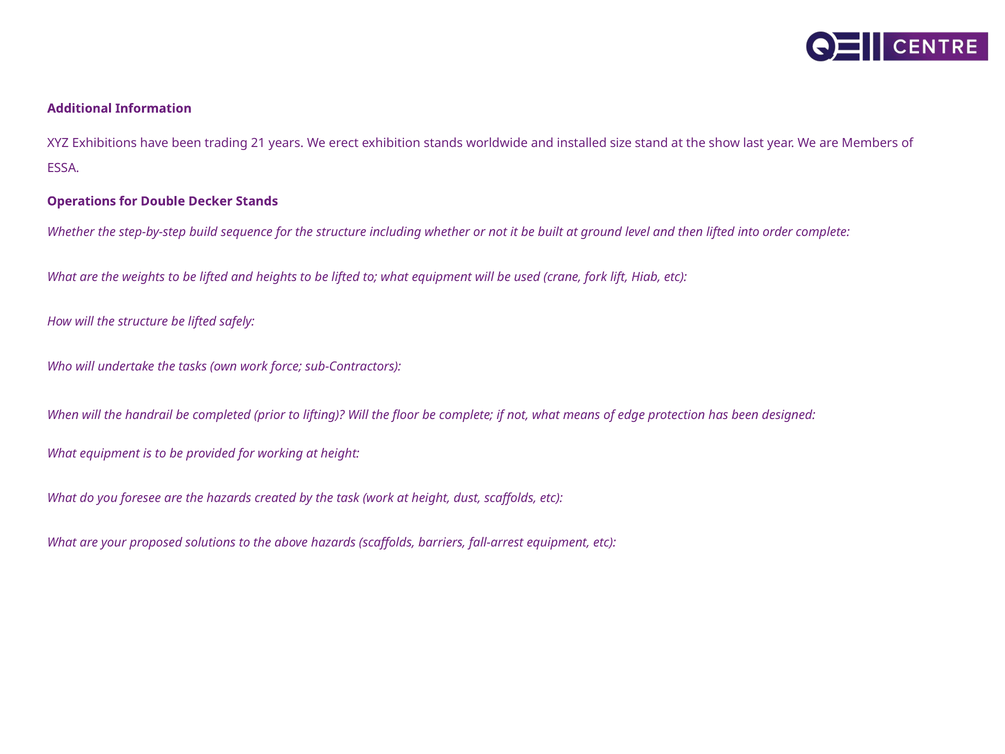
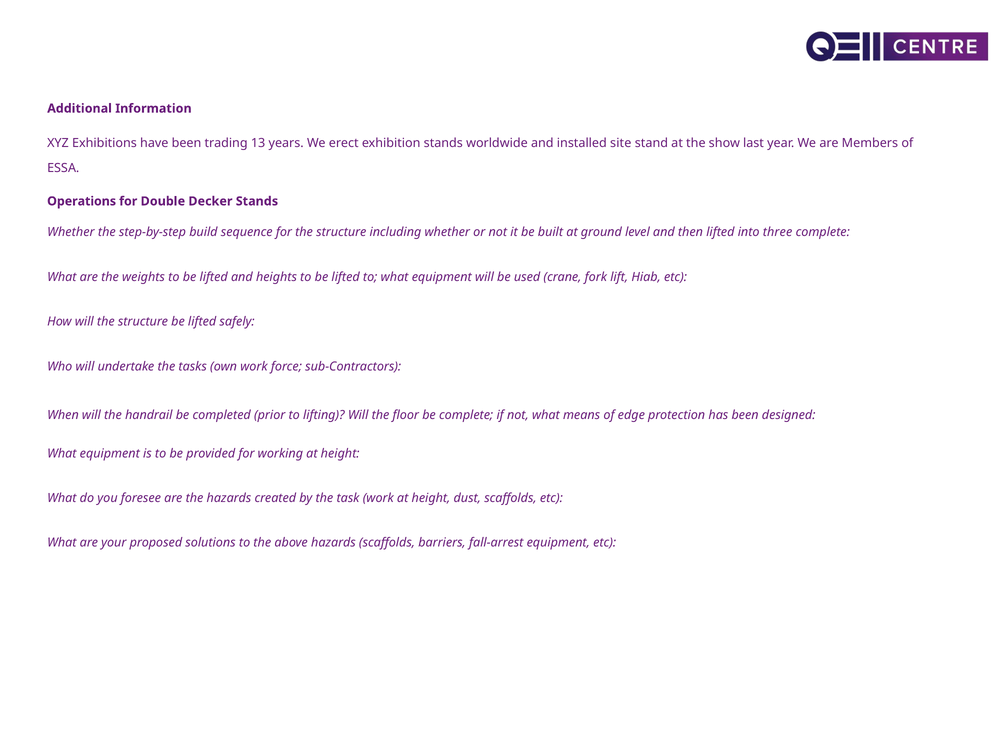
21: 21 -> 13 (258, 143)
size: size -> site (621, 143)
order: order -> three (778, 232)
